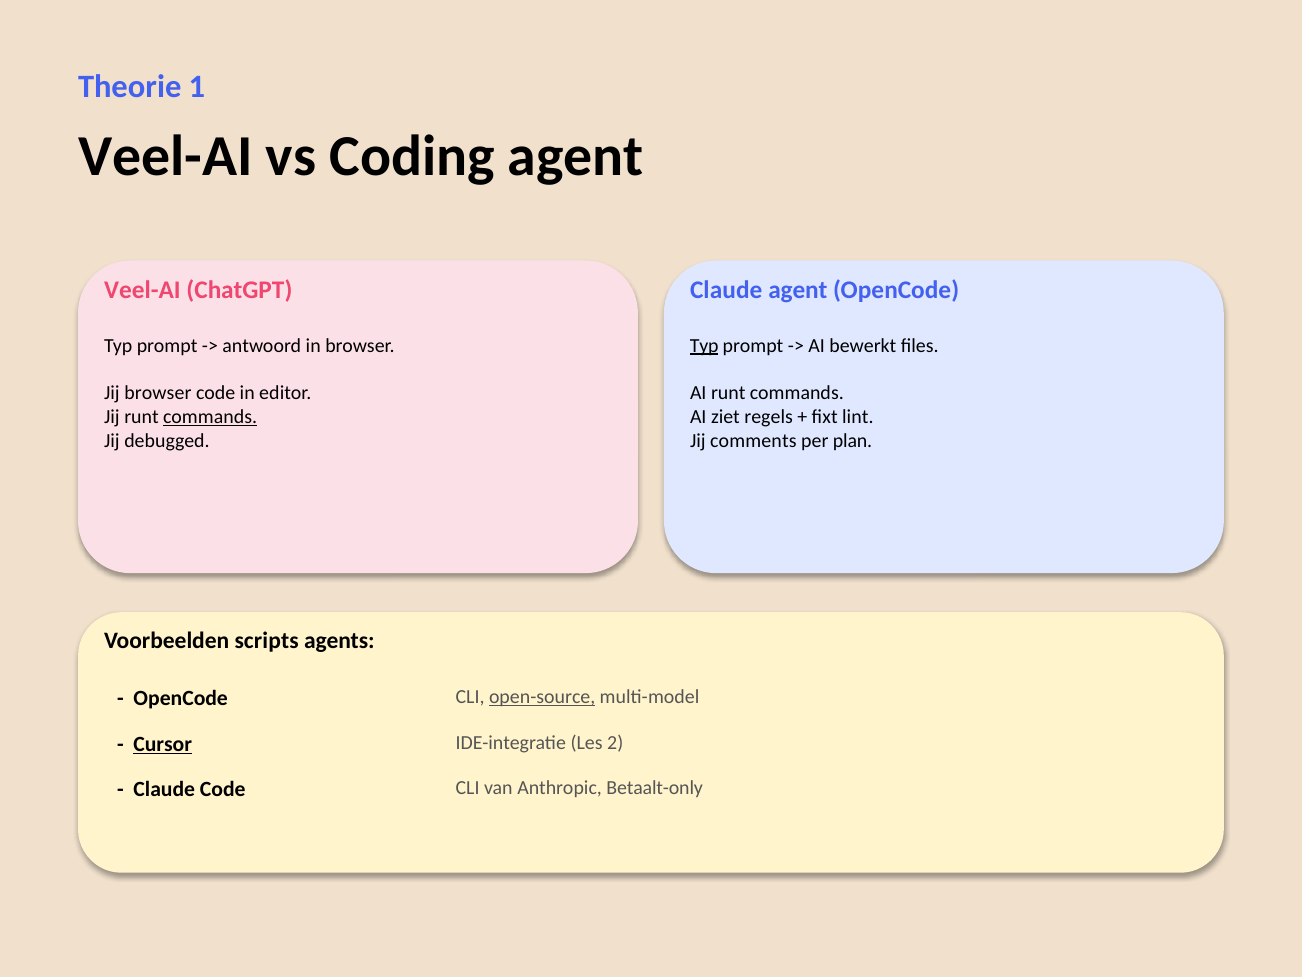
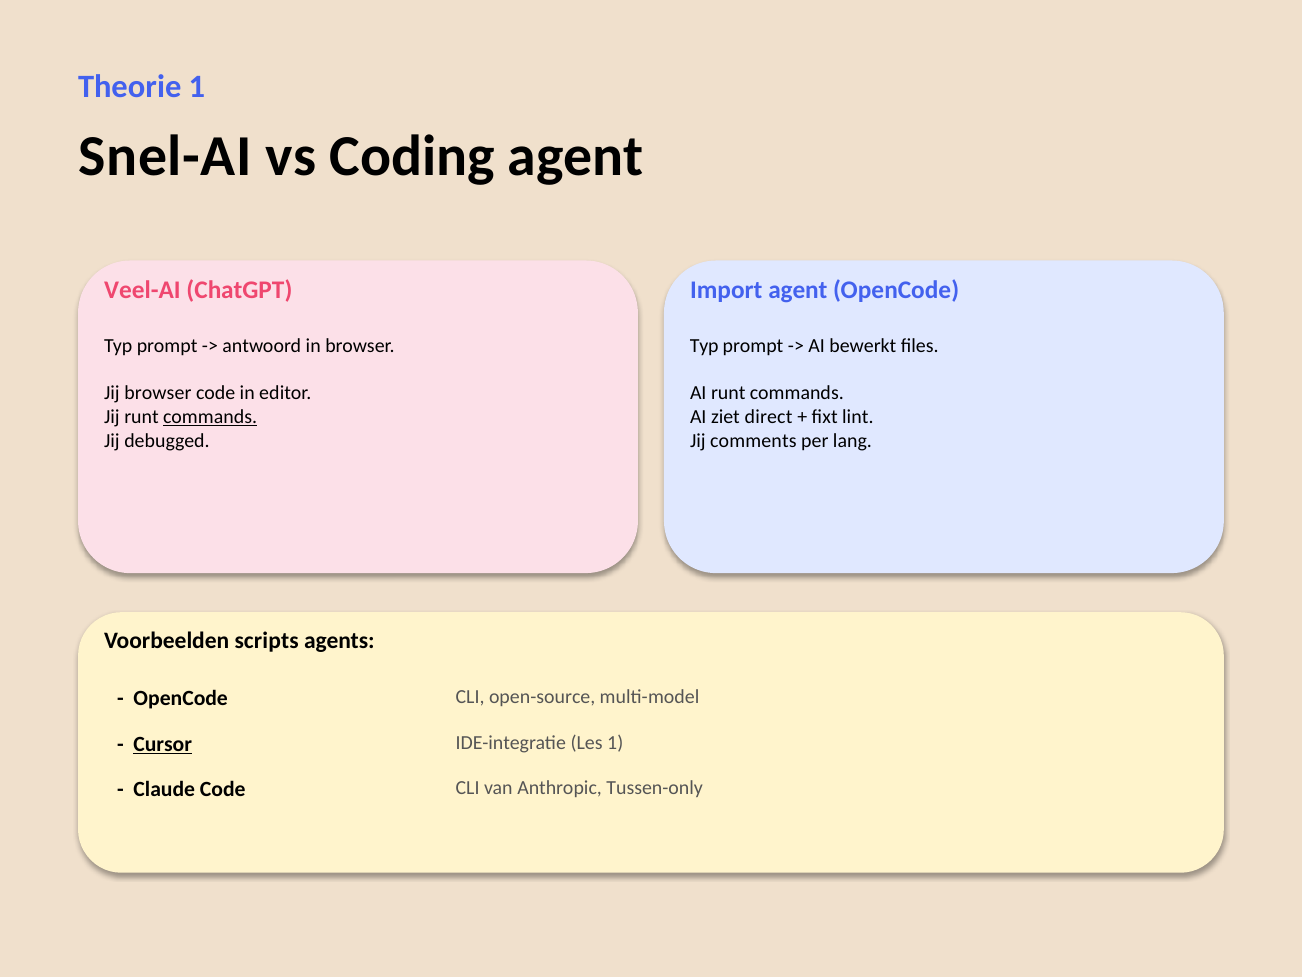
Veel-AI: Veel-AI -> Snel-AI (165, 156)
Claude: Claude -> Import (726, 290)
Typ underline: present -> none (704, 345)
regels: regels -> direct (769, 417)
plan: plan -> lang (852, 441)
open-source underline: present -> none (542, 697)
Les 2: 2 -> 1 (615, 742)
Betaalt-only: Betaalt-only -> Tussen-only (655, 788)
